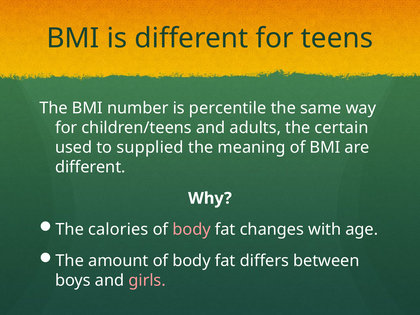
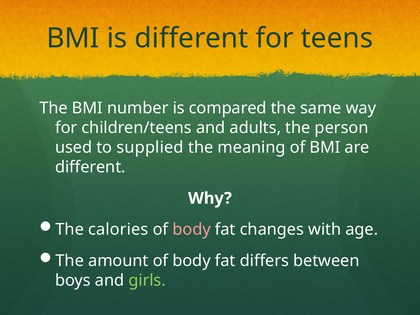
percentile: percentile -> compared (228, 108)
certain: certain -> person (342, 128)
girls colour: pink -> light green (147, 280)
